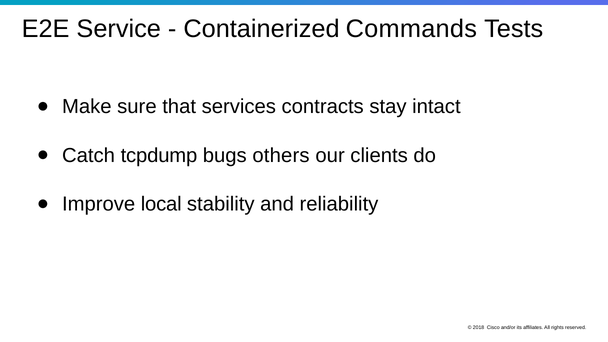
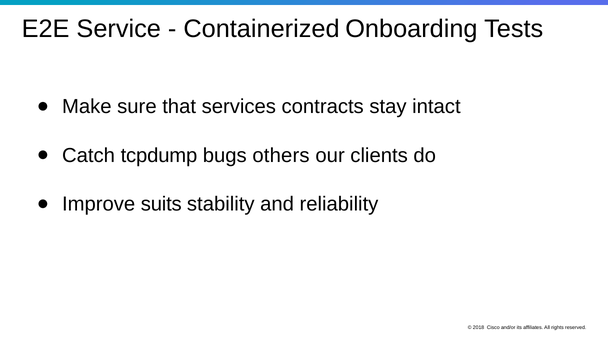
Commands: Commands -> Onboarding (411, 29)
local: local -> suits (161, 204)
